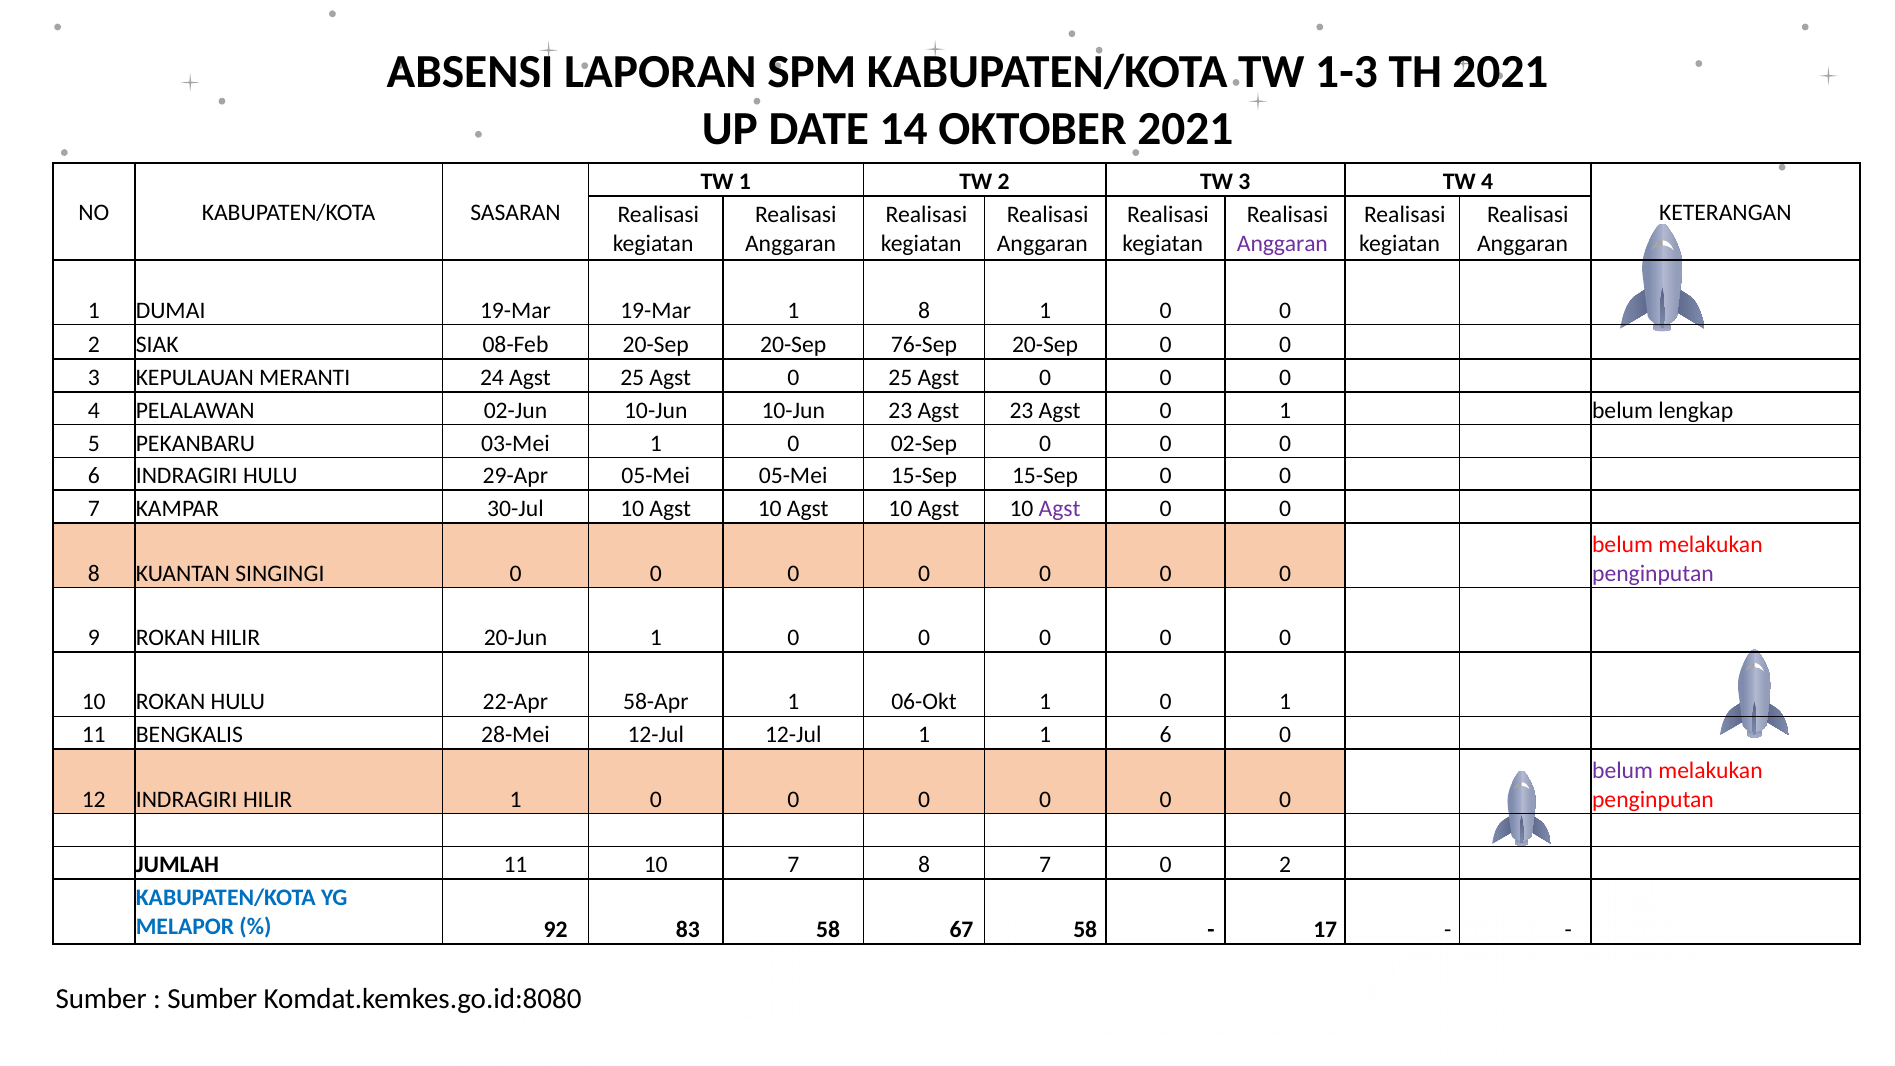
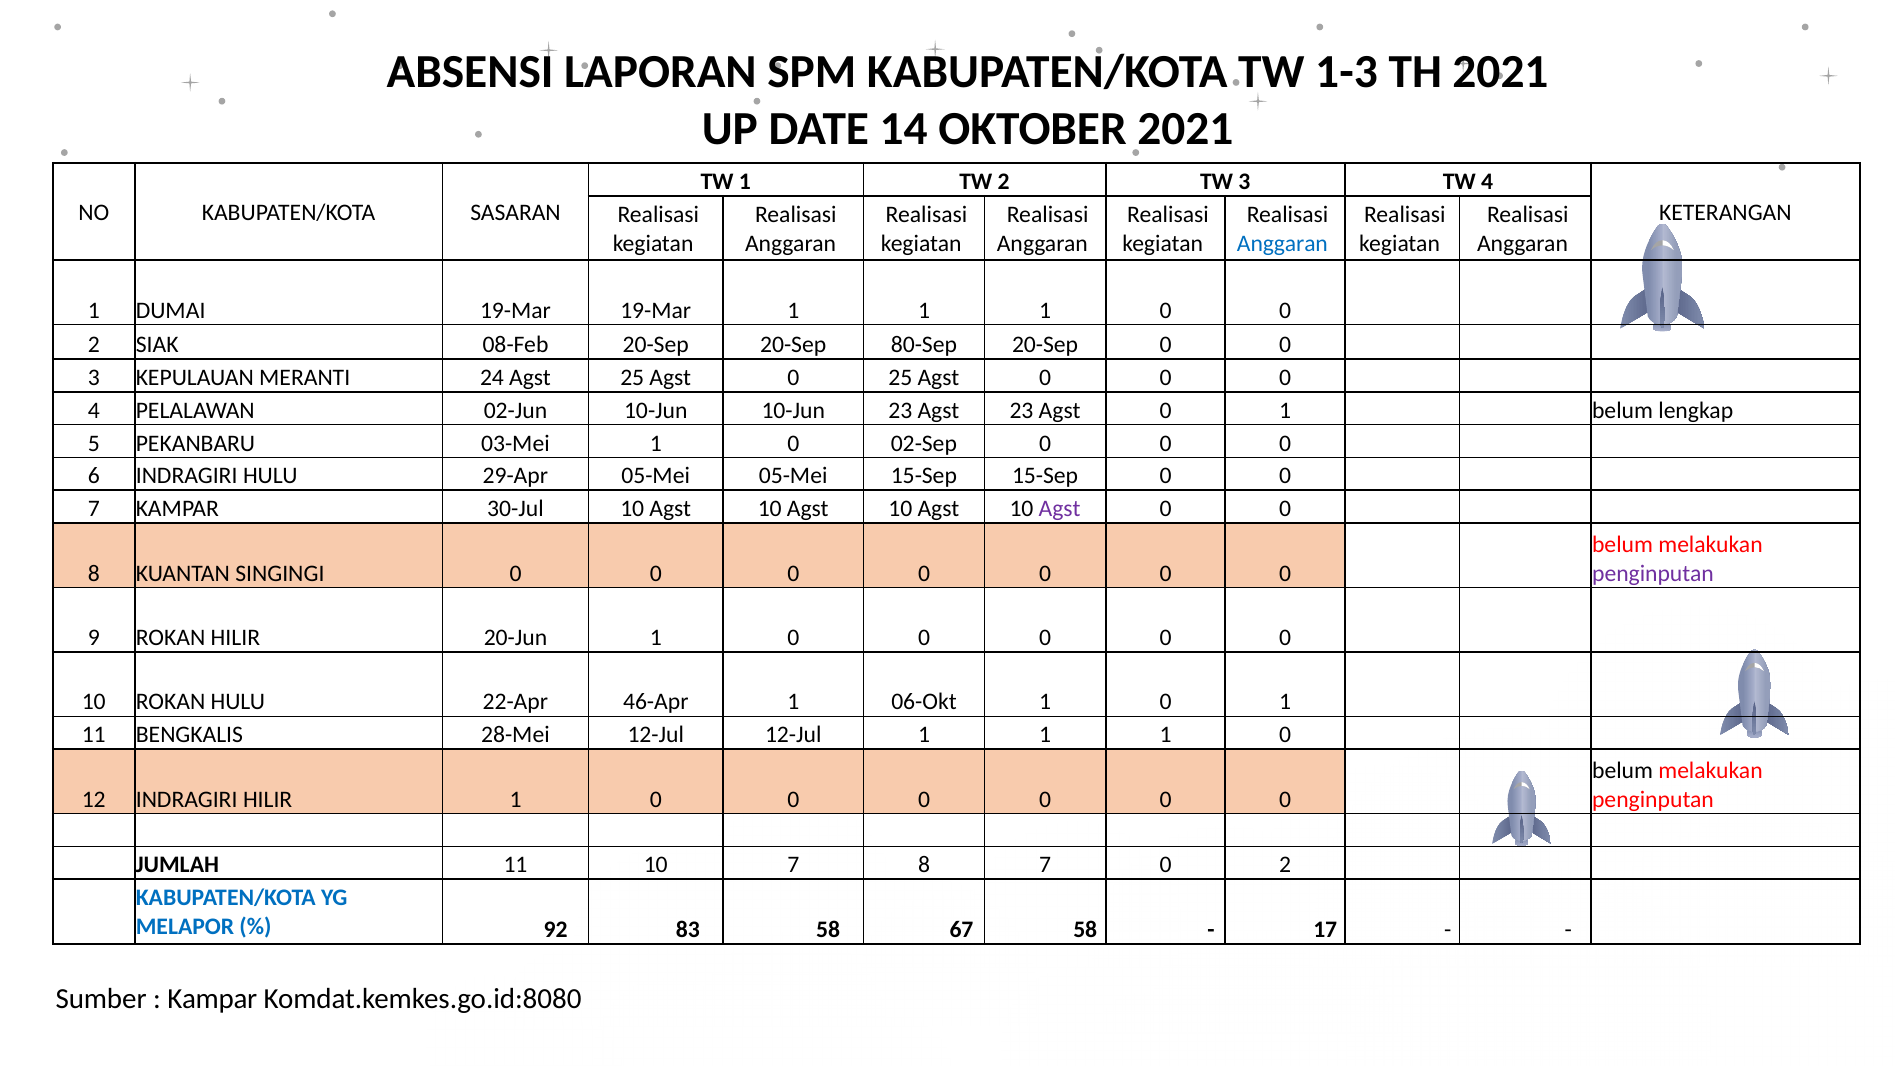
Anggaran colour: purple -> blue (1282, 243)
19-Mar 1 8: 8 -> 1 (924, 310)
76-Sep: 76-Sep -> 80-Sep (924, 345)
58-Apr: 58-Apr -> 46-Apr (656, 702)
12-Jul 1 1 6: 6 -> 1 (1166, 735)
belum colour: purple -> black (1623, 771)
Sumber: Sumber -> Kampar (212, 999)
